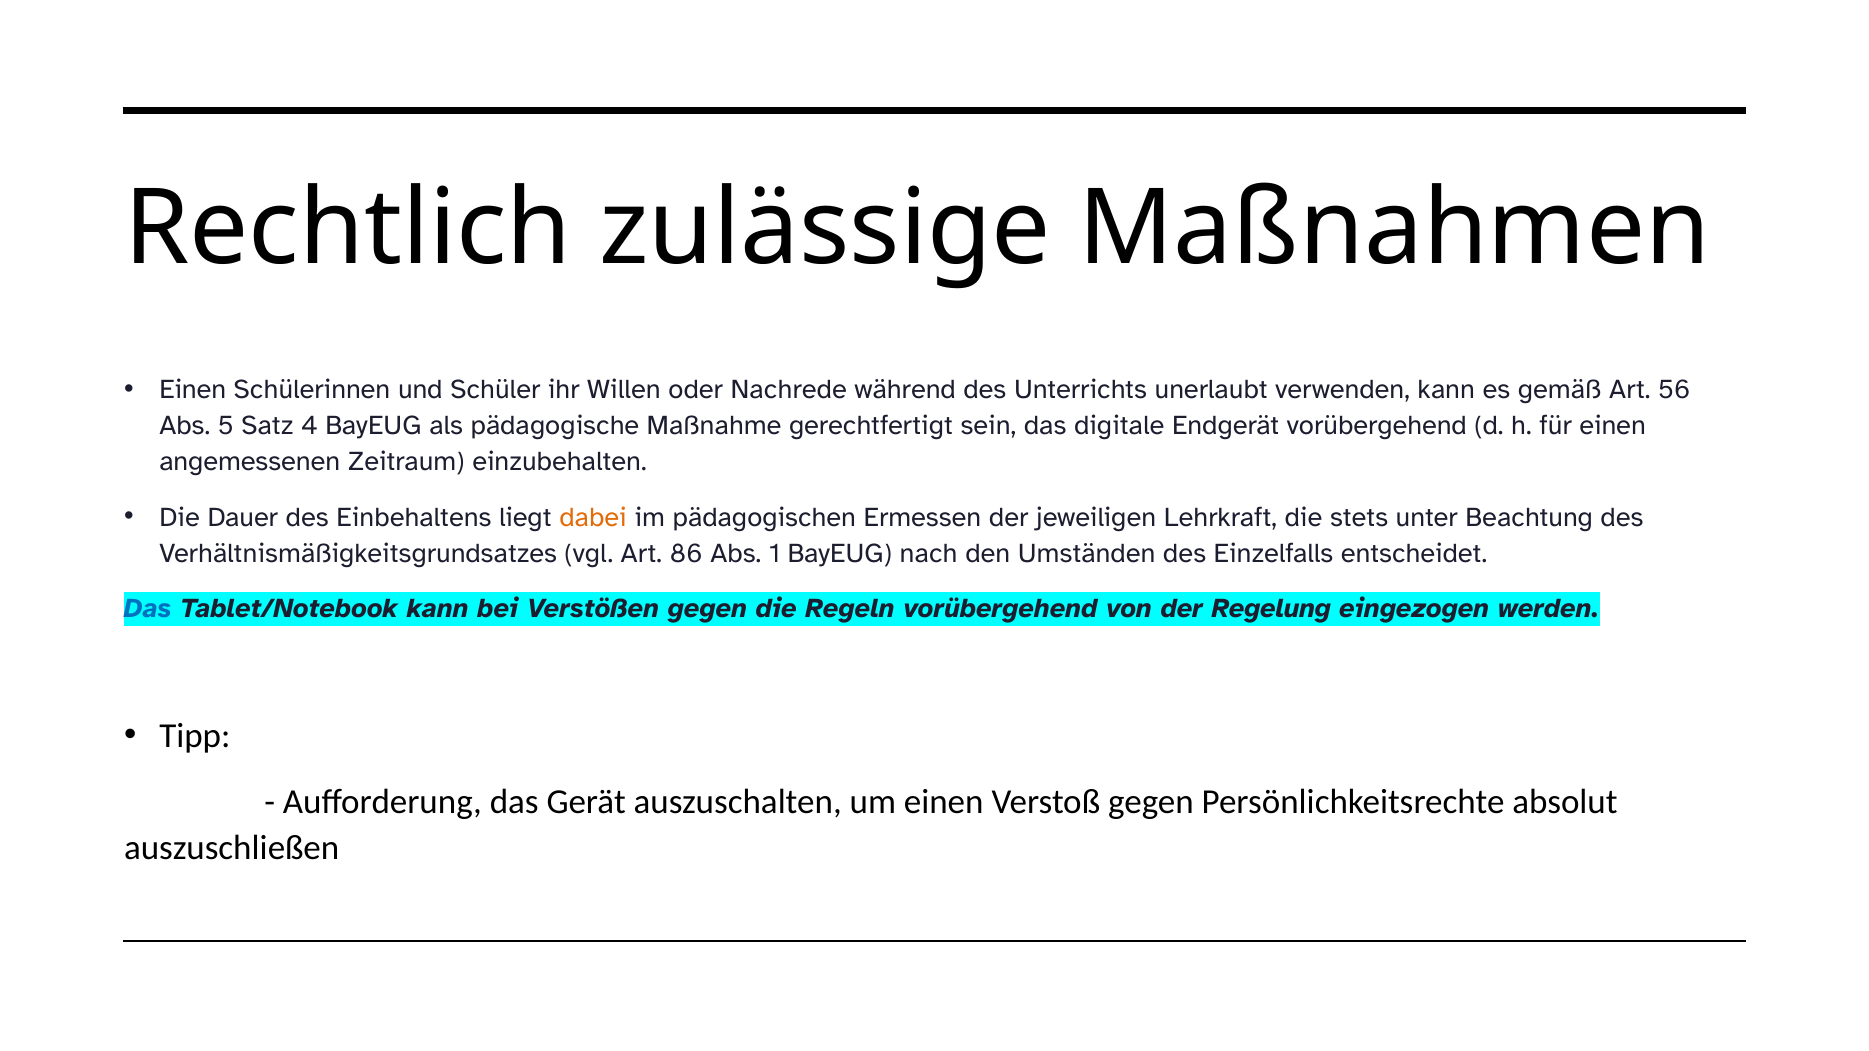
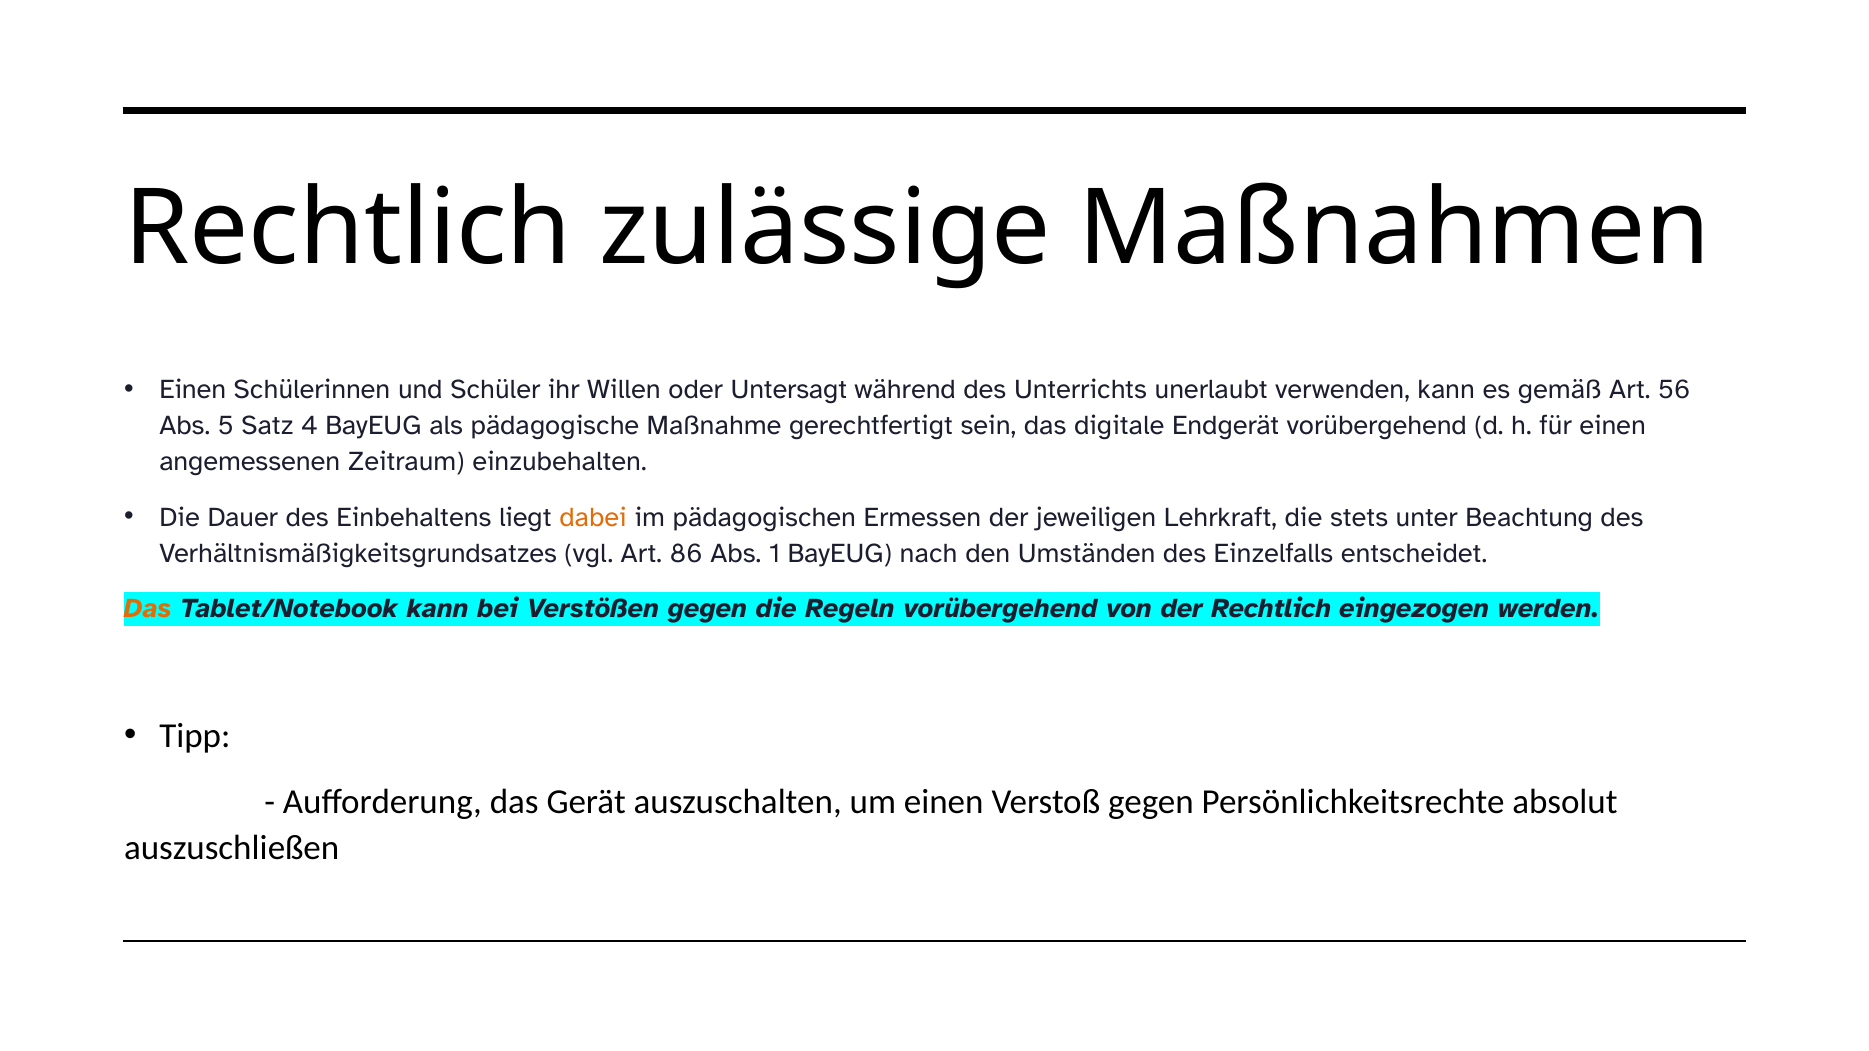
Nachrede: Nachrede -> Untersagt (789, 390)
Das colour: blue -> orange (148, 609)
der Regelung: Regelung -> Rechtlich (1272, 609)
